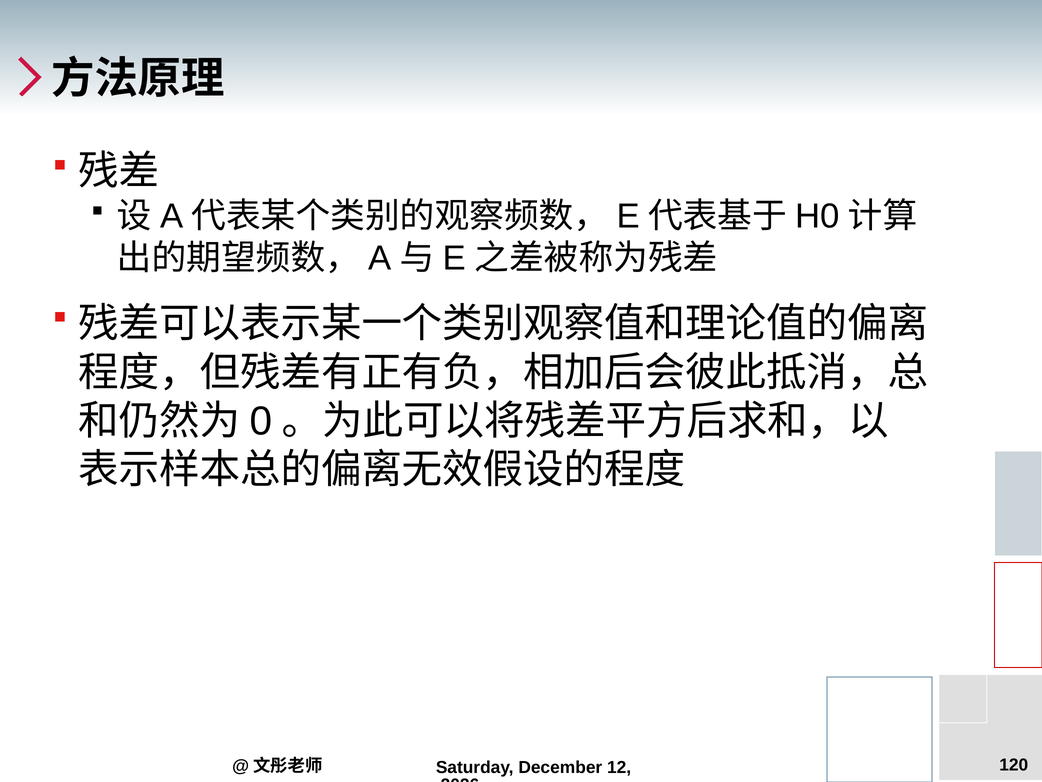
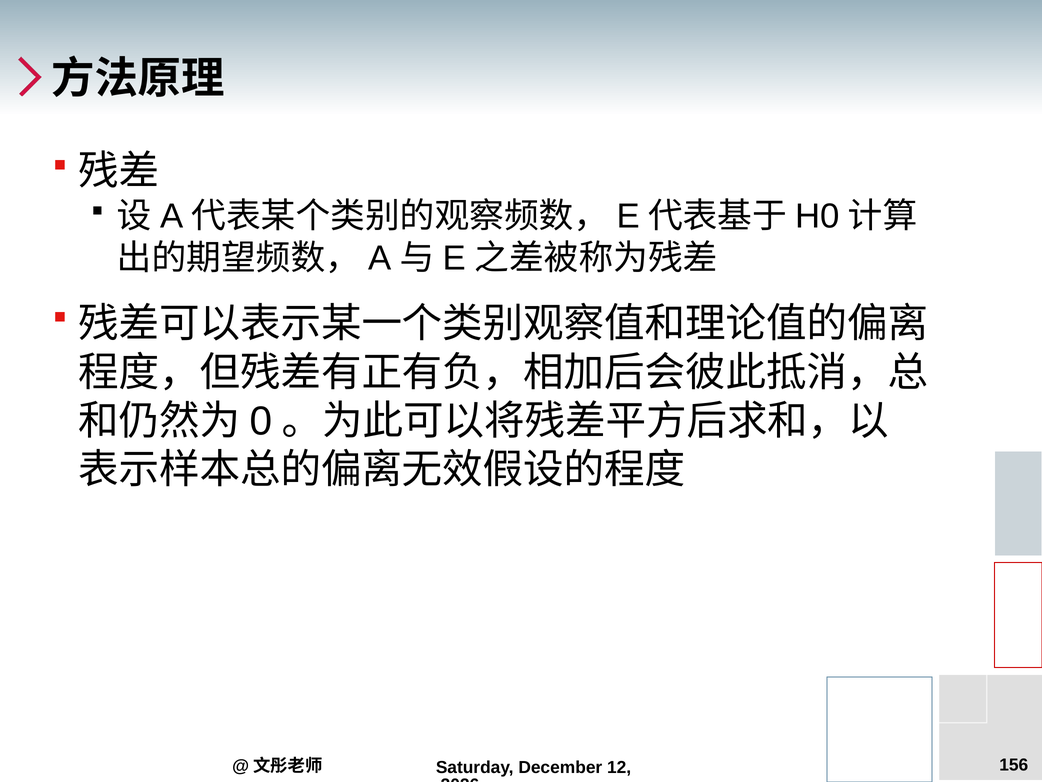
120: 120 -> 156 (1014, 764)
